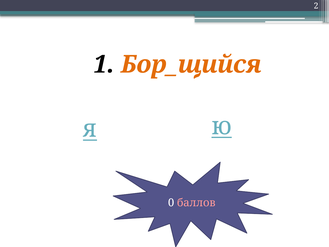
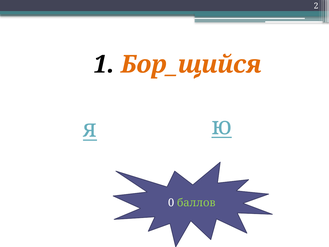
баллов colour: pink -> light green (196, 202)
